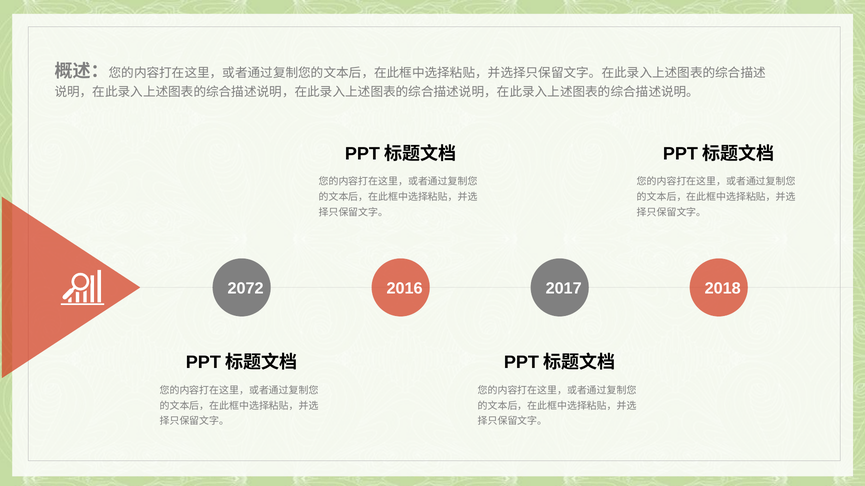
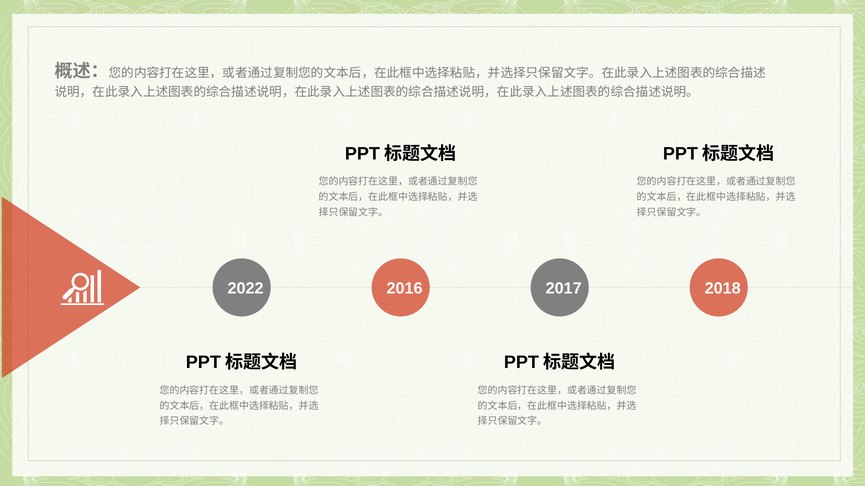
2072: 2072 -> 2022 (246, 289)
